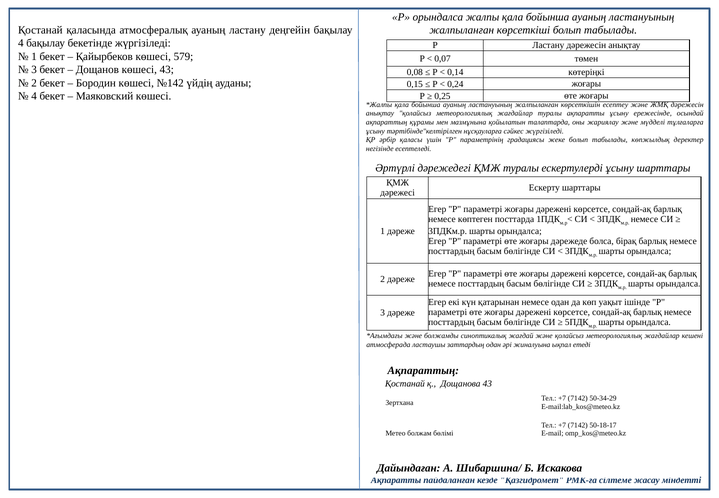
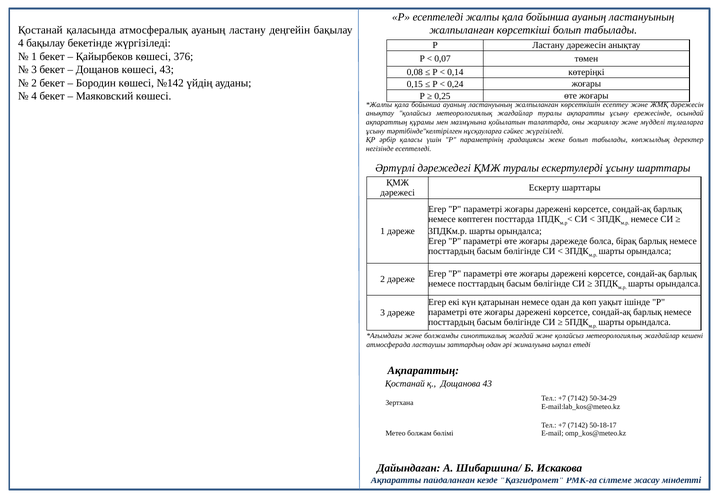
Р орындалса: орындалса -> есептеледі (438, 17)
579: 579 -> 376 (183, 56)
